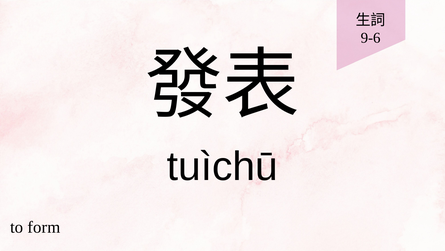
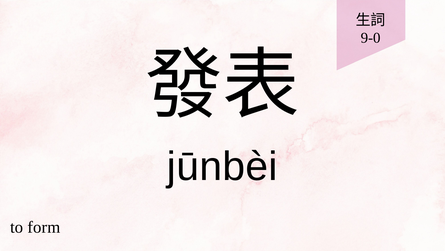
9-6: 9-6 -> 9-0 (371, 38)
tuìchū: tuìchū -> jūnbèi (222, 166)
